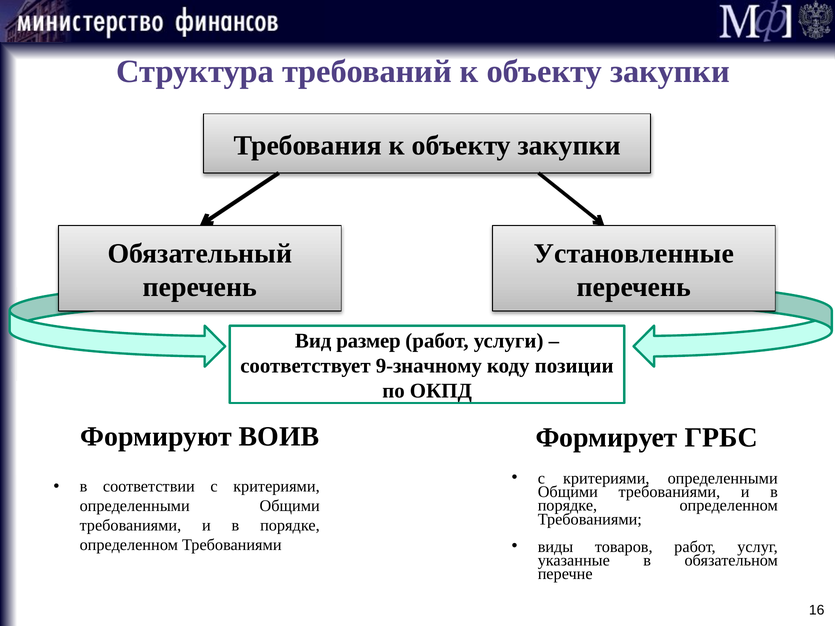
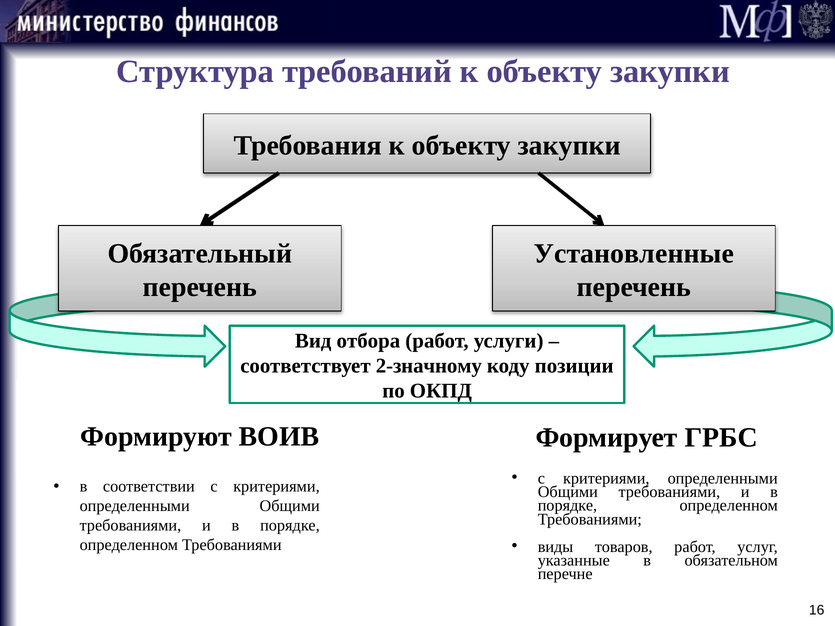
размер: размер -> отбора (368, 341)
9-значному: 9-значному -> 2-значному (429, 366)
